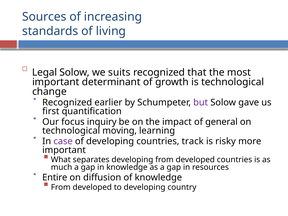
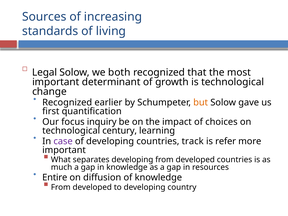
suits: suits -> both (119, 72)
but colour: purple -> orange (201, 102)
general: general -> choices (221, 122)
moving: moving -> century (120, 131)
risky: risky -> refer (226, 141)
